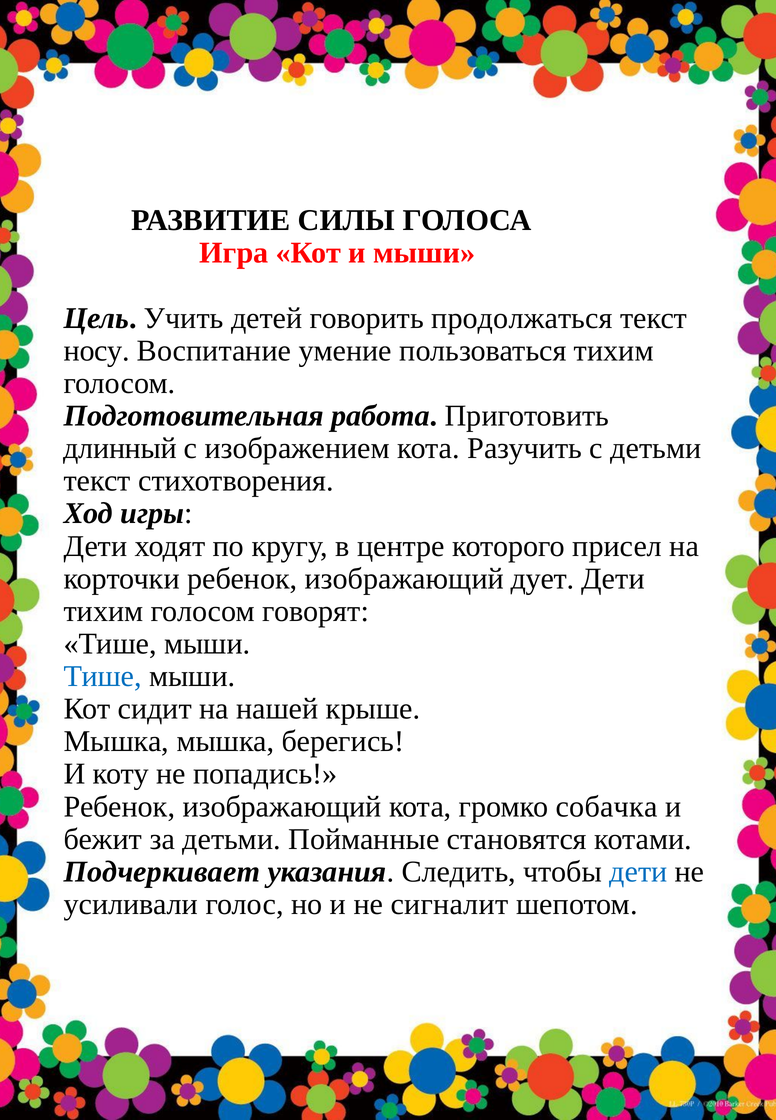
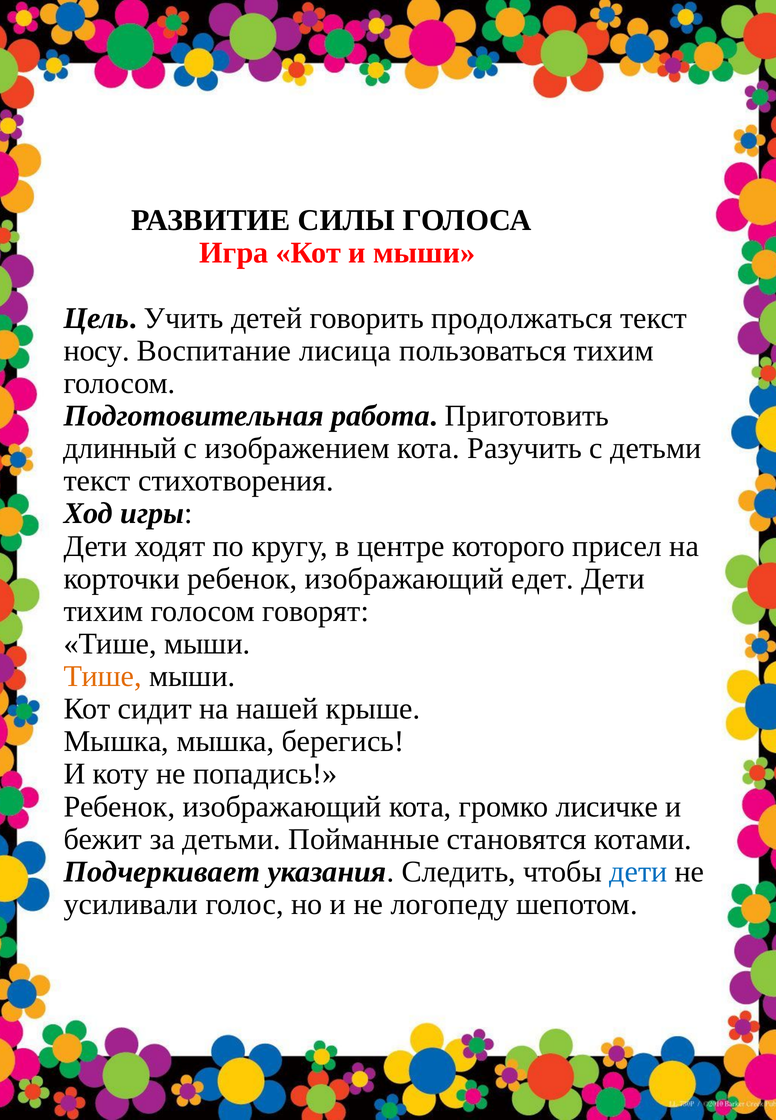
умение: умение -> лисица (345, 351)
дует: дует -> едет (543, 579)
Тише colour: blue -> orange (103, 677)
собачка: собачка -> лисичке (607, 807)
сигналит: сигналит -> логопеду (450, 905)
